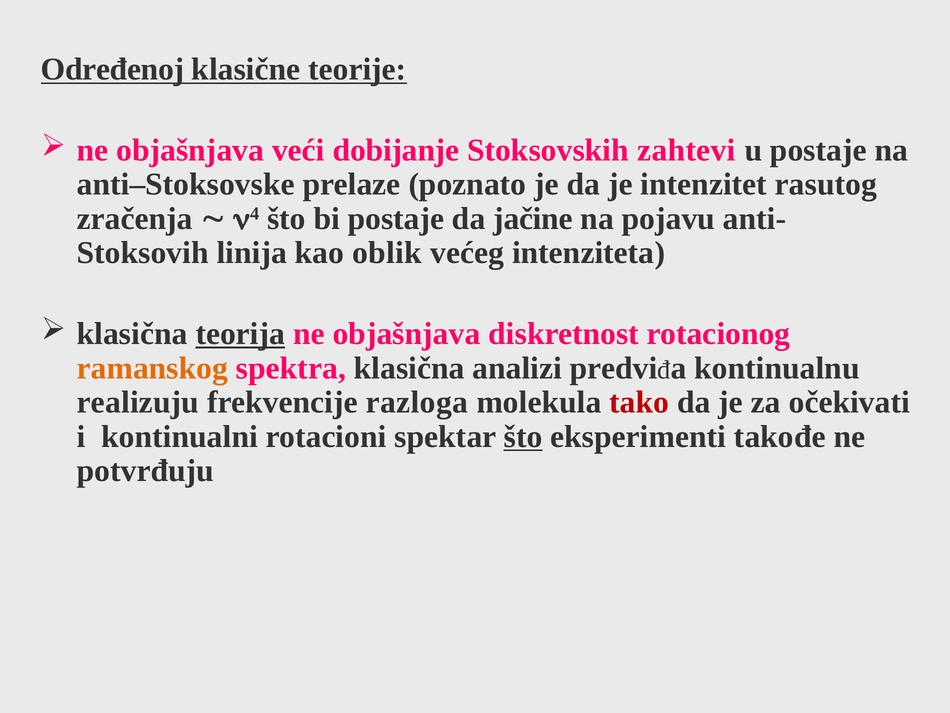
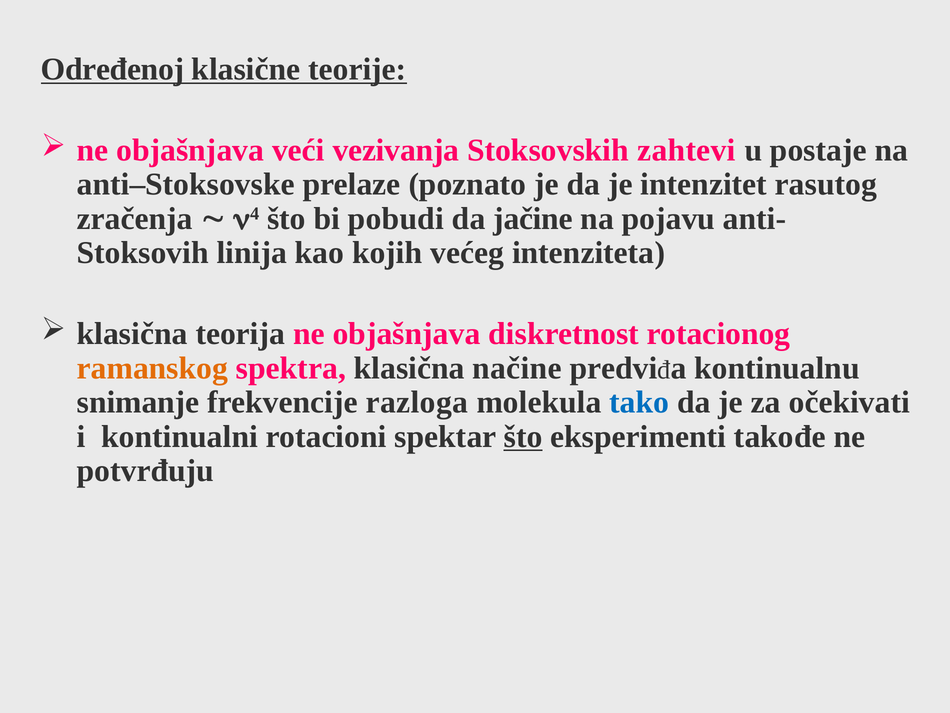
dobijanje: dobijanje -> vezivanja (396, 150)
bi postaje: postaje -> pobudi (396, 219)
oblik: oblik -> kojih (387, 253)
teorija underline: present -> none (240, 334)
analizi: analizi -> načine (517, 368)
realizuju: realizuju -> snimanje (138, 402)
tako colour: red -> blue (639, 402)
